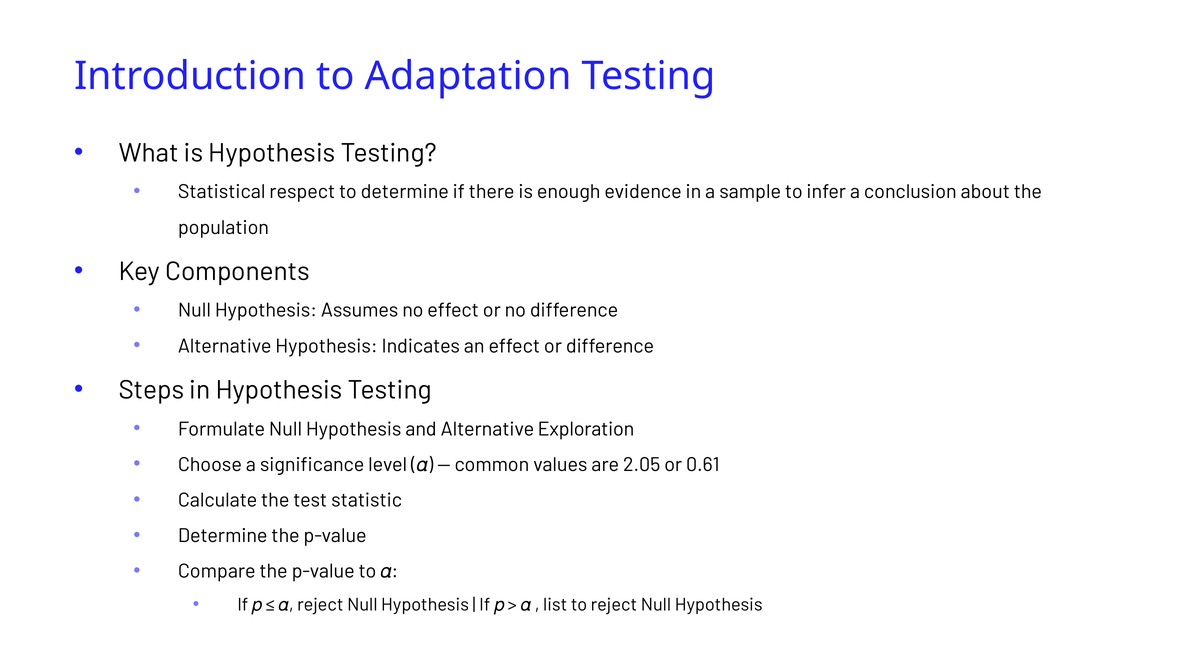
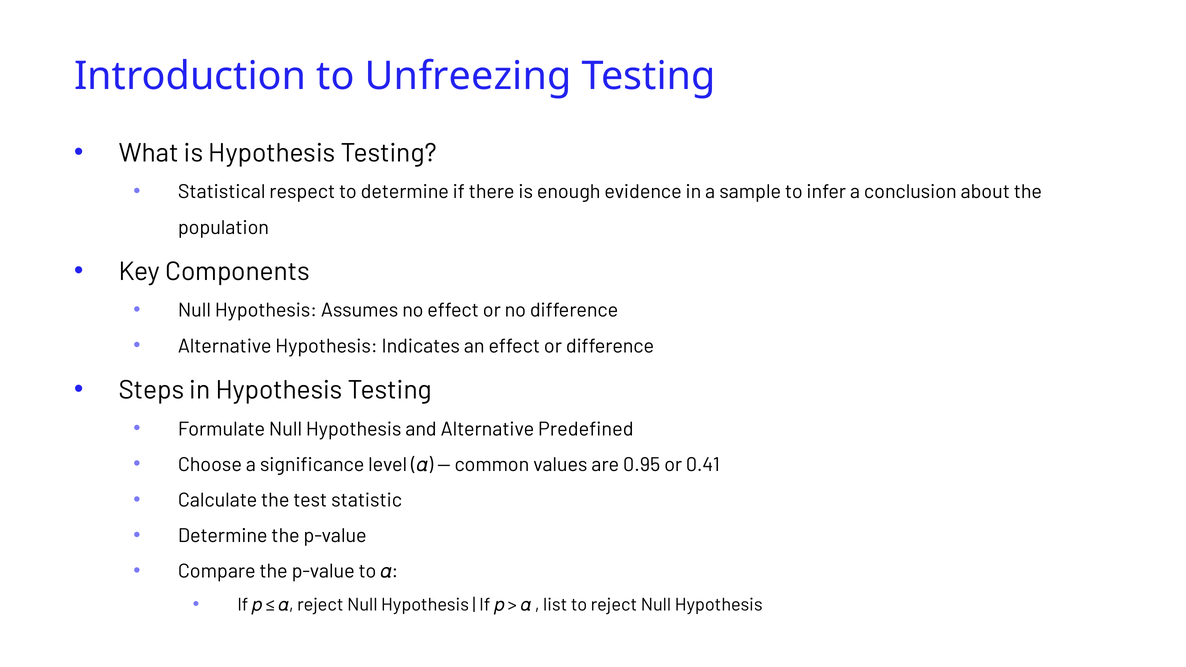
Adaptation: Adaptation -> Unfreezing (468, 76)
Exploration: Exploration -> Predefined (586, 429)
2.05: 2.05 -> 0.95 (642, 465)
0.61: 0.61 -> 0.41 (703, 465)
